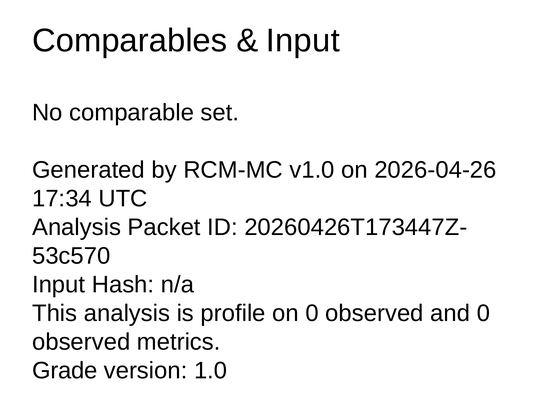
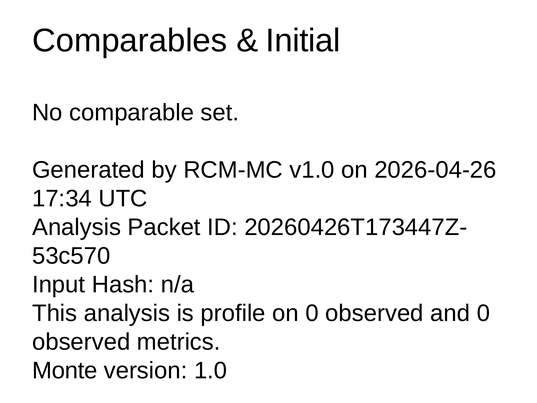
Input: Input -> Initial (303, 41)
Grade: Grade -> Monte (65, 370)
